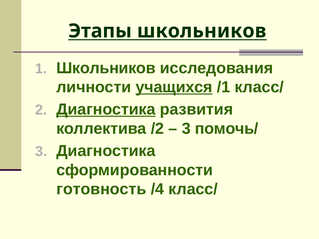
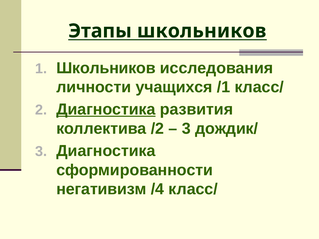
учащихся underline: present -> none (174, 87)
помочь/: помочь/ -> дождик/ (227, 129)
готовность: готовность -> негативизм (101, 189)
